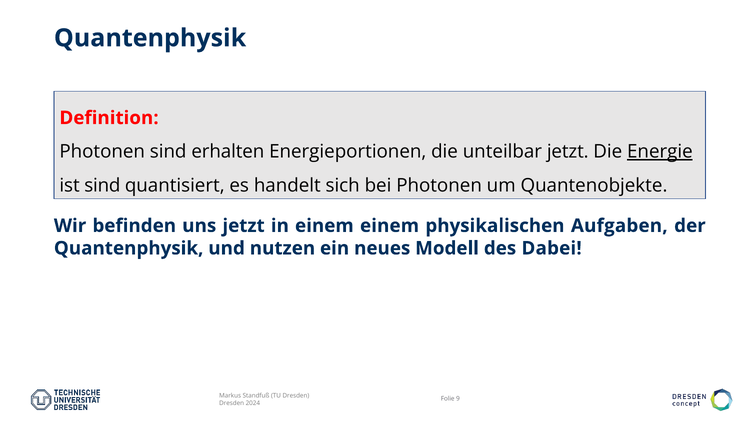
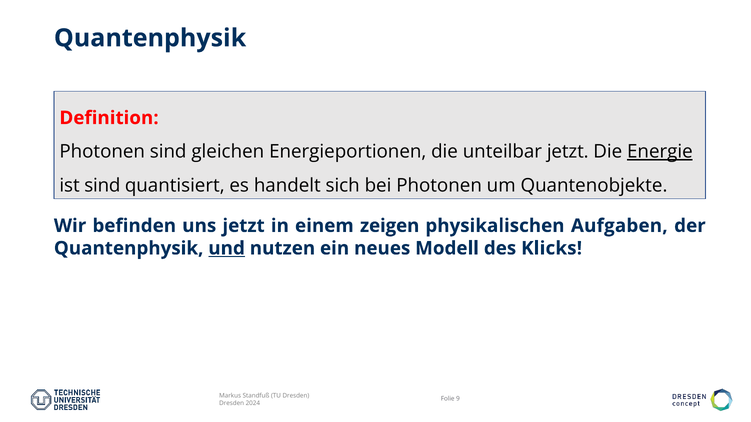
erhalten: erhalten -> gleichen (228, 152)
einem einem: einem -> zeigen (390, 226)
und underline: none -> present (227, 249)
Dabei: Dabei -> Klicks (552, 249)
